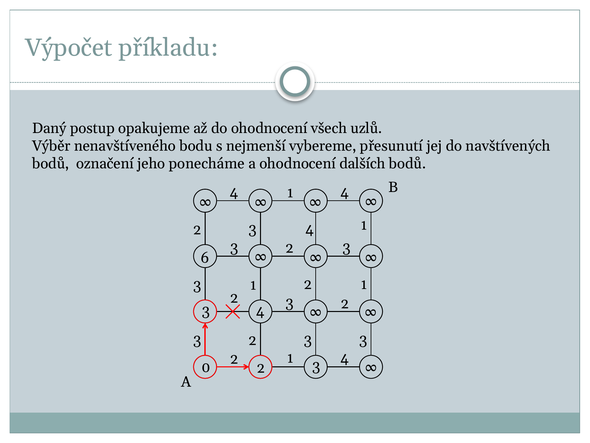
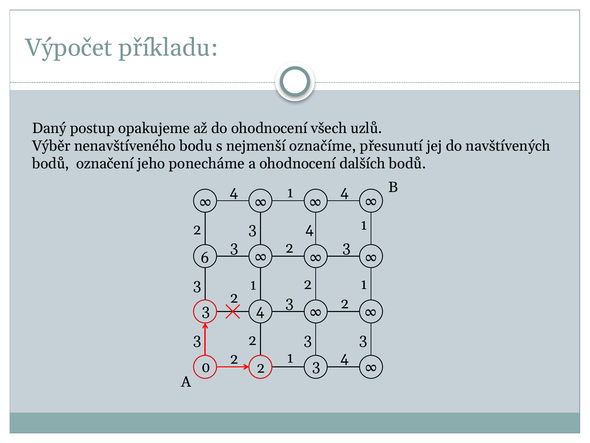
vybereme: vybereme -> označíme (323, 146)
